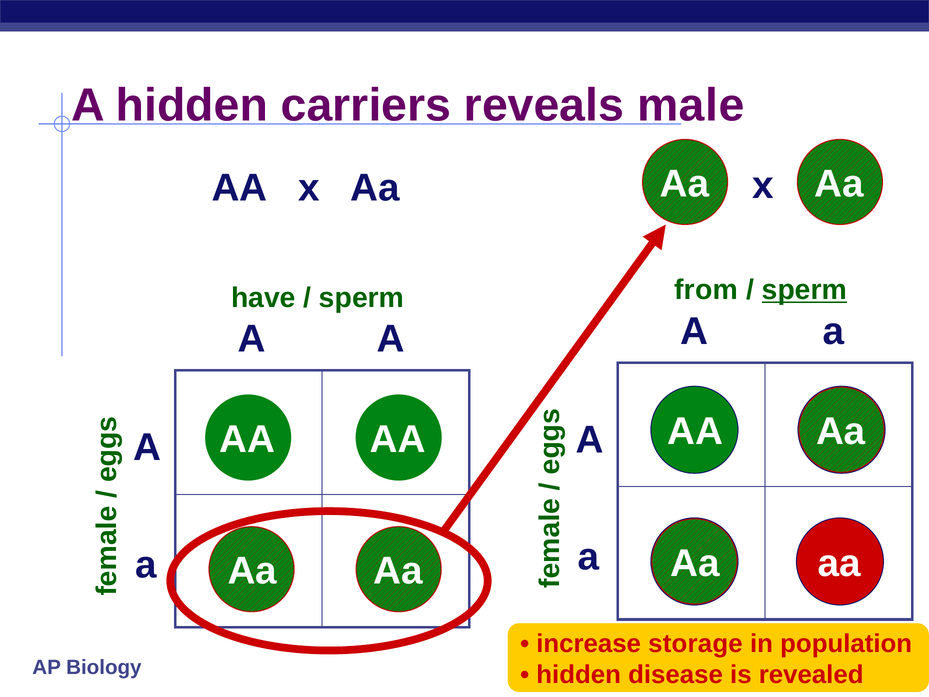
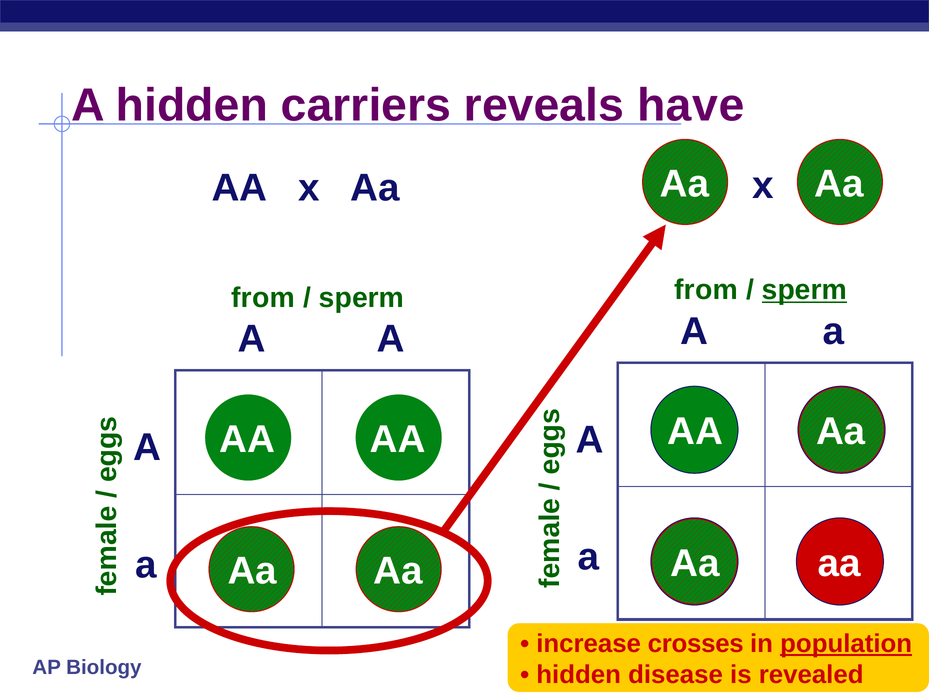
male: male -> have (691, 105)
have: have -> from (263, 298)
storage: storage -> crosses (696, 644)
population underline: none -> present (846, 644)
